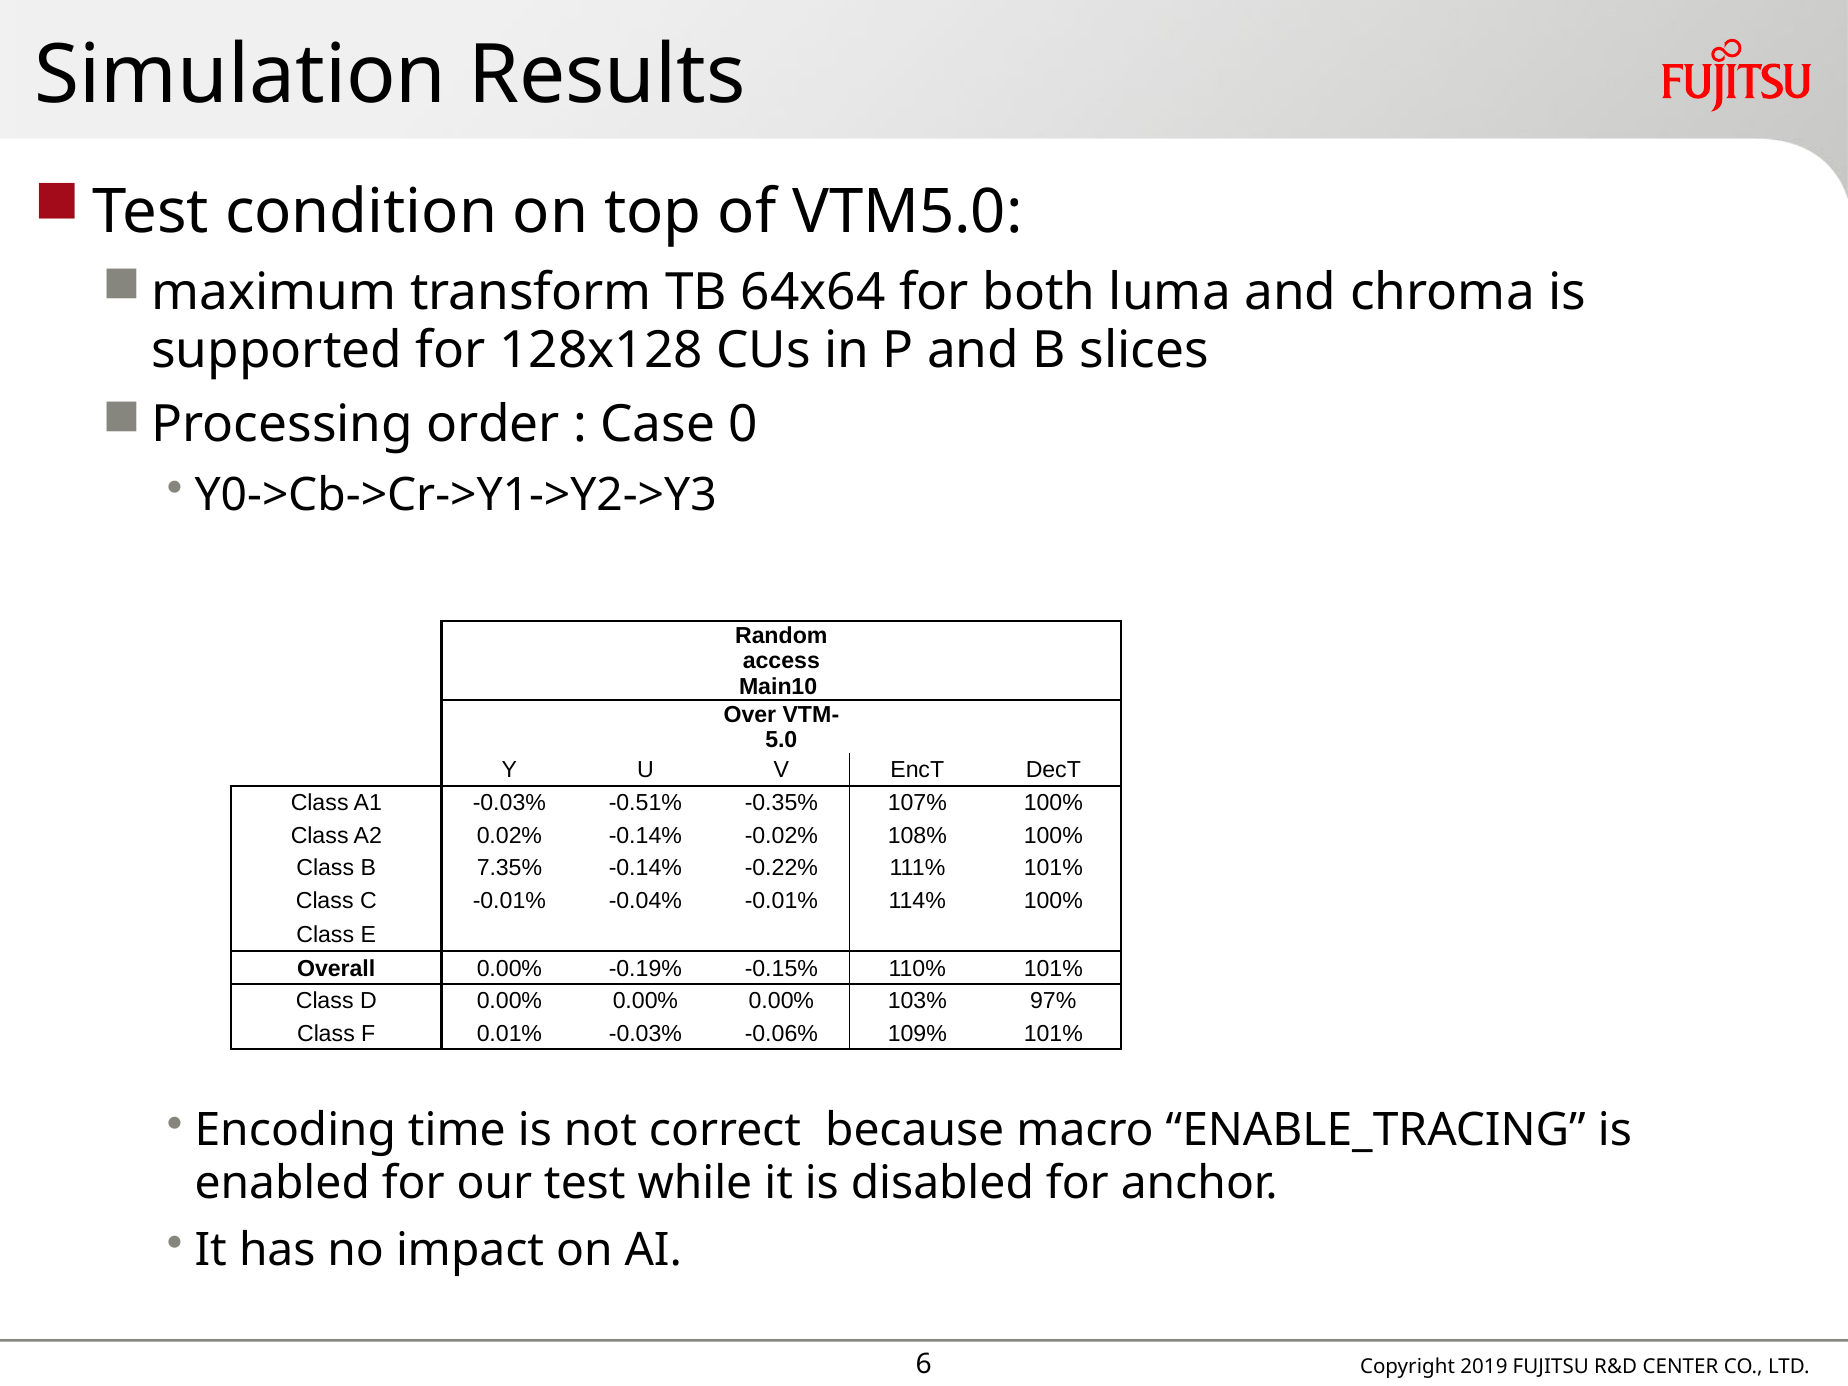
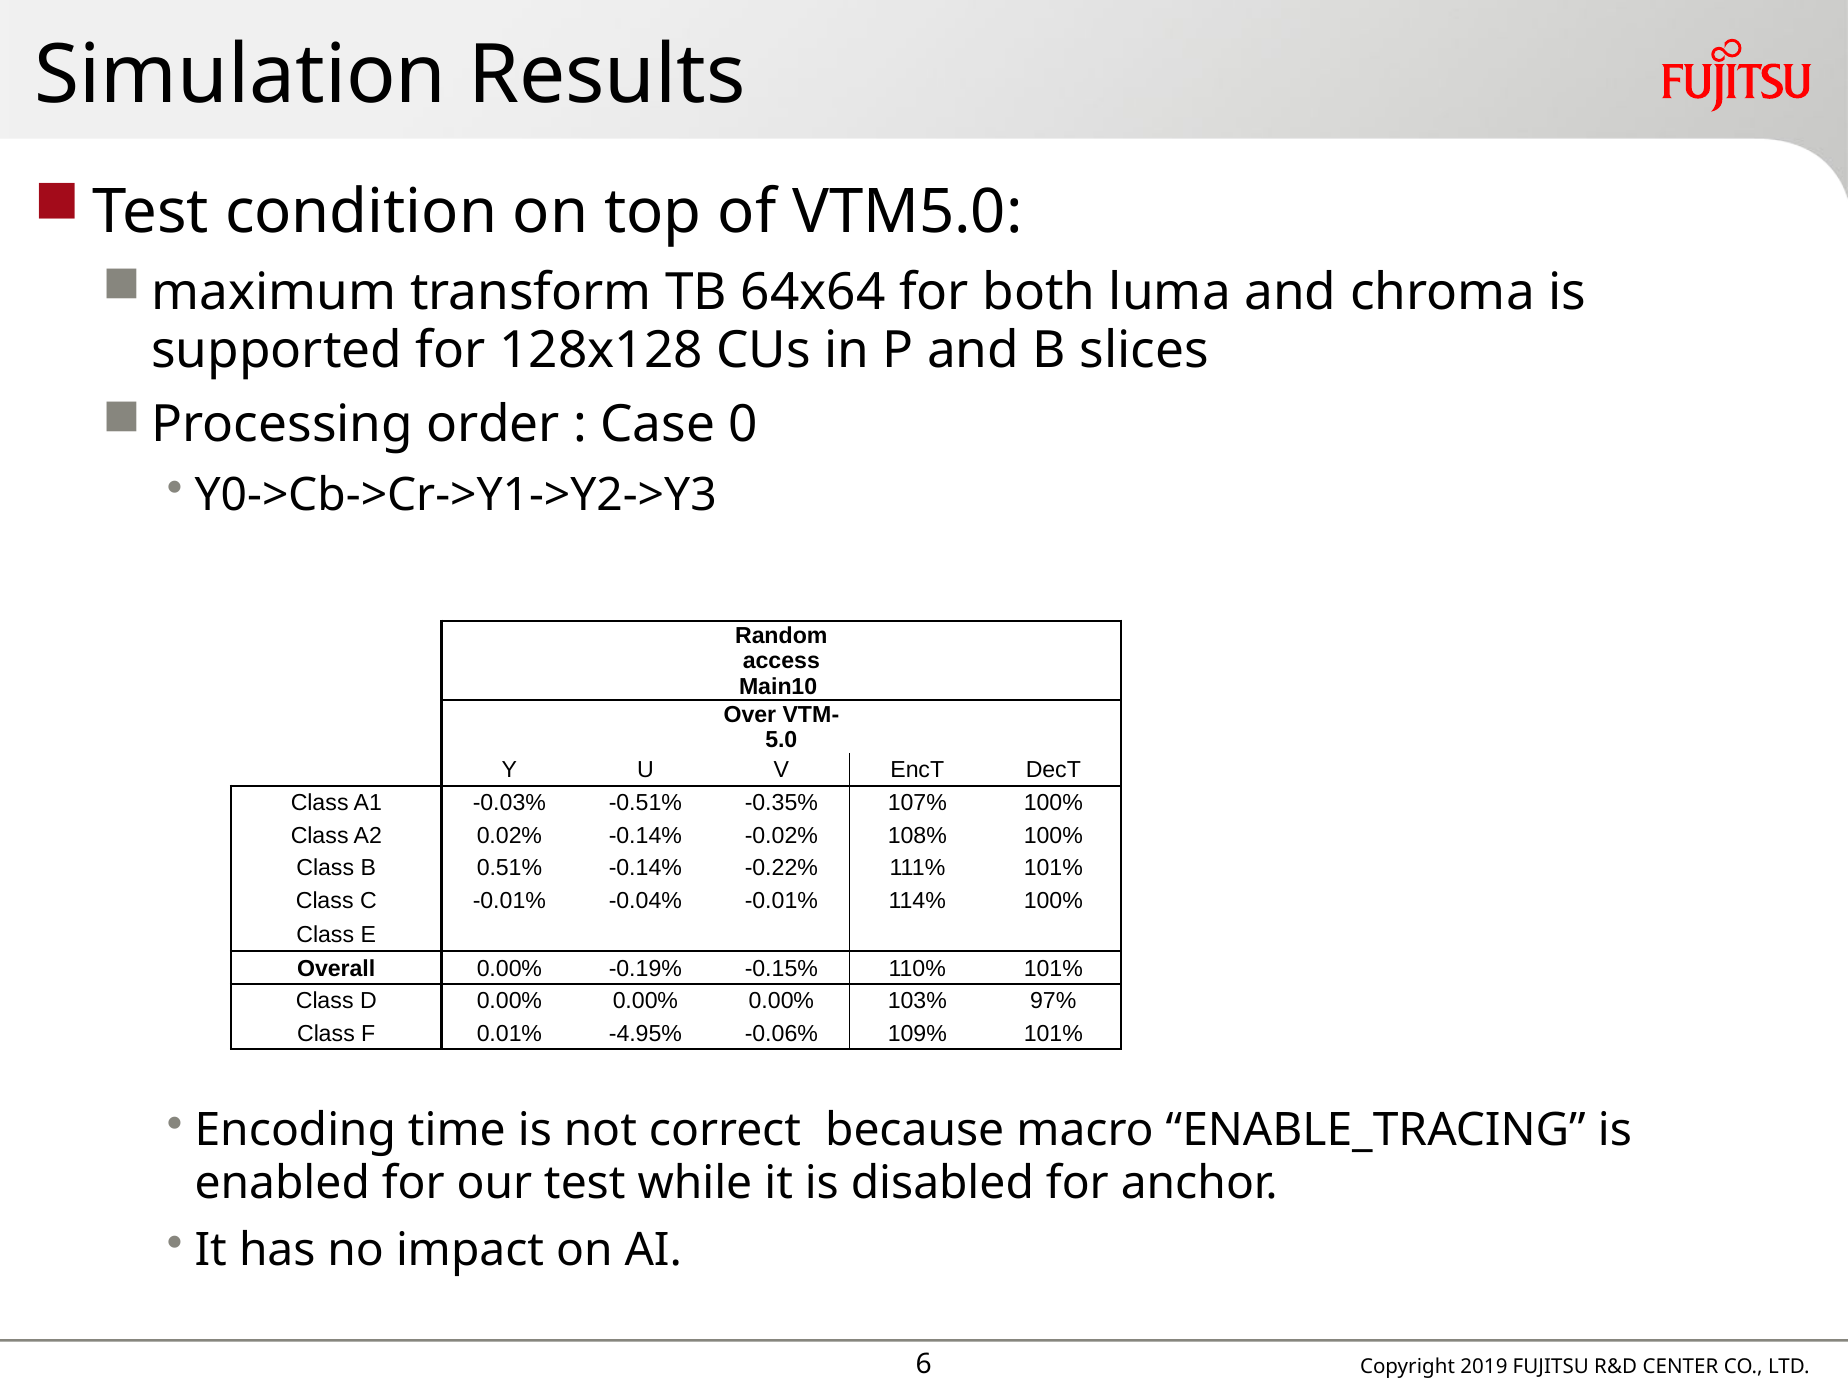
7.35%: 7.35% -> 0.51% (509, 868)
0.01% -0.03%: -0.03% -> -4.95% (645, 1034)
